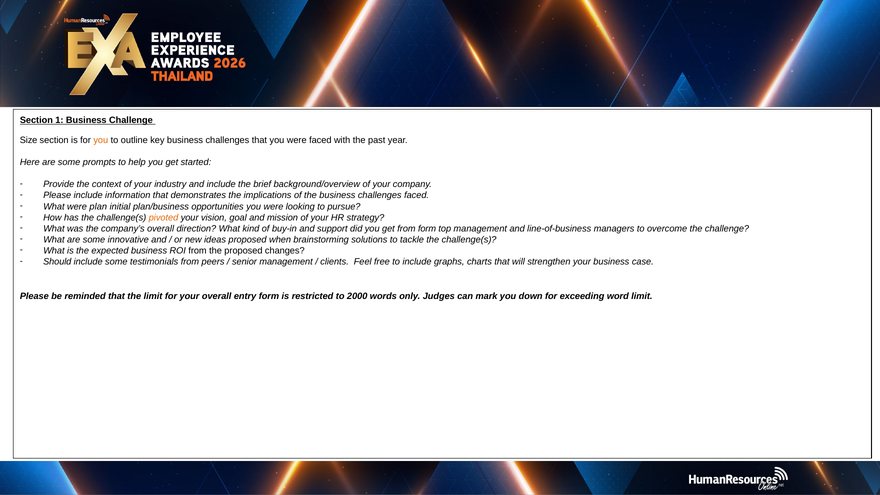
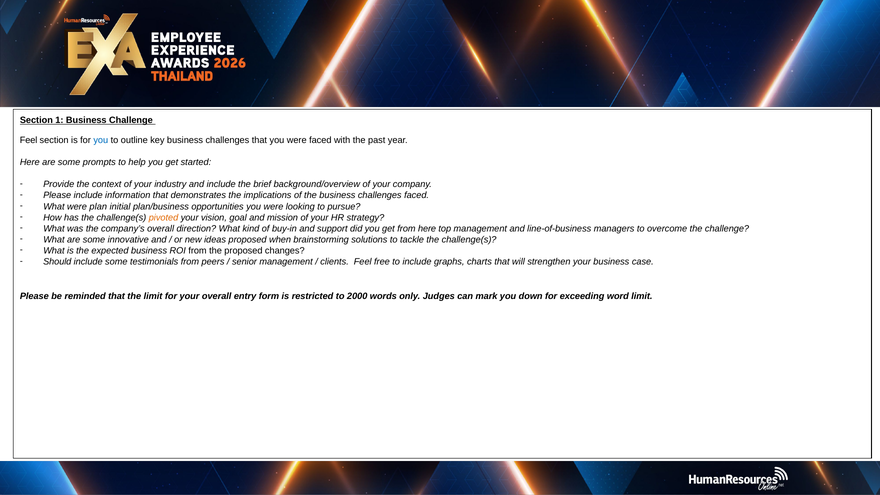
Size: Size -> Feel (29, 140)
you colour: orange -> blue (101, 140)
from form: form -> here (427, 229)
